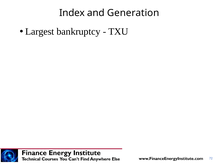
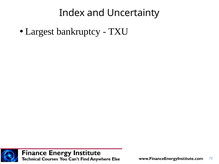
Generation: Generation -> Uncertainty (133, 13)
